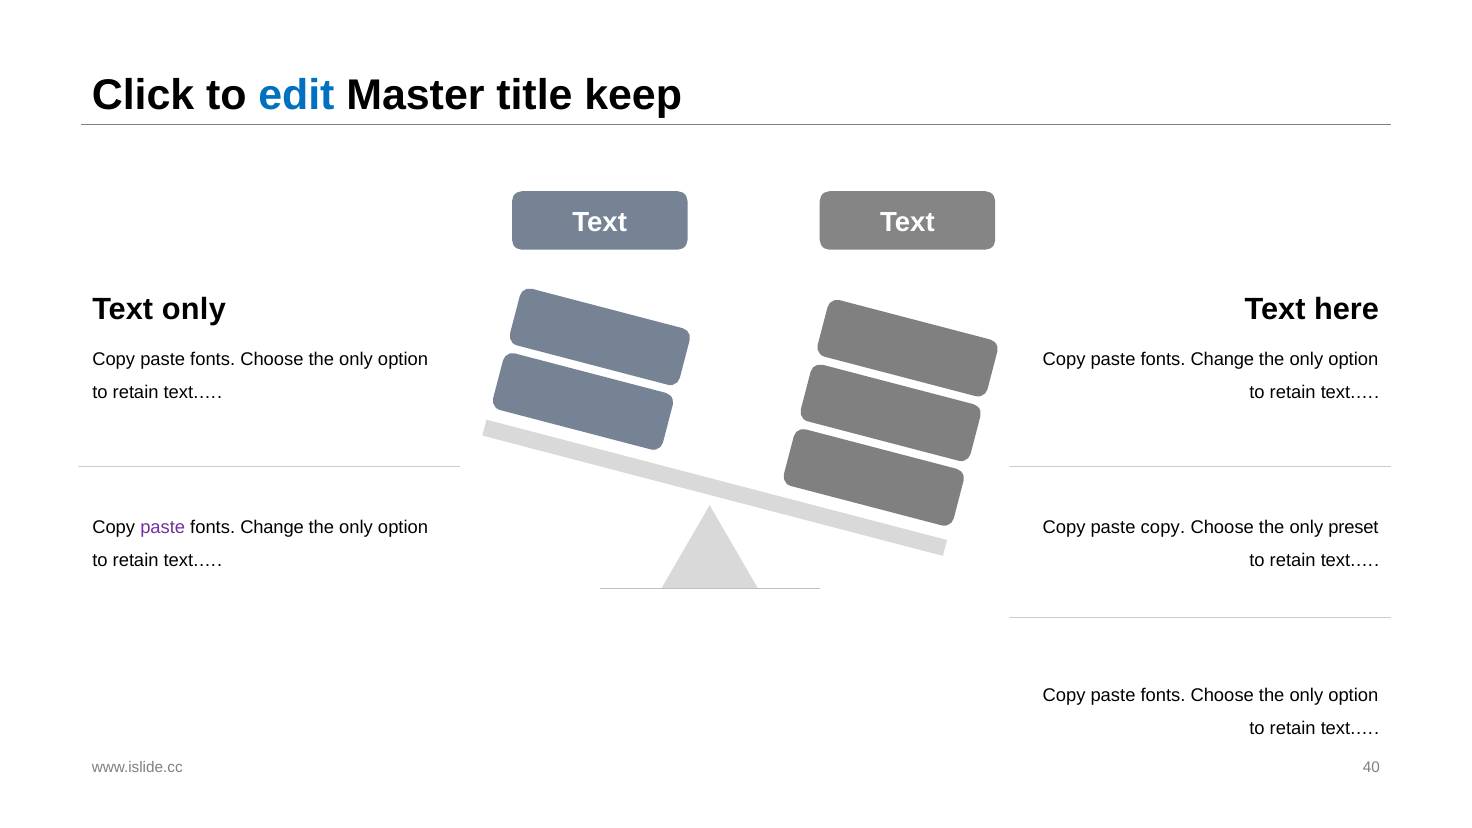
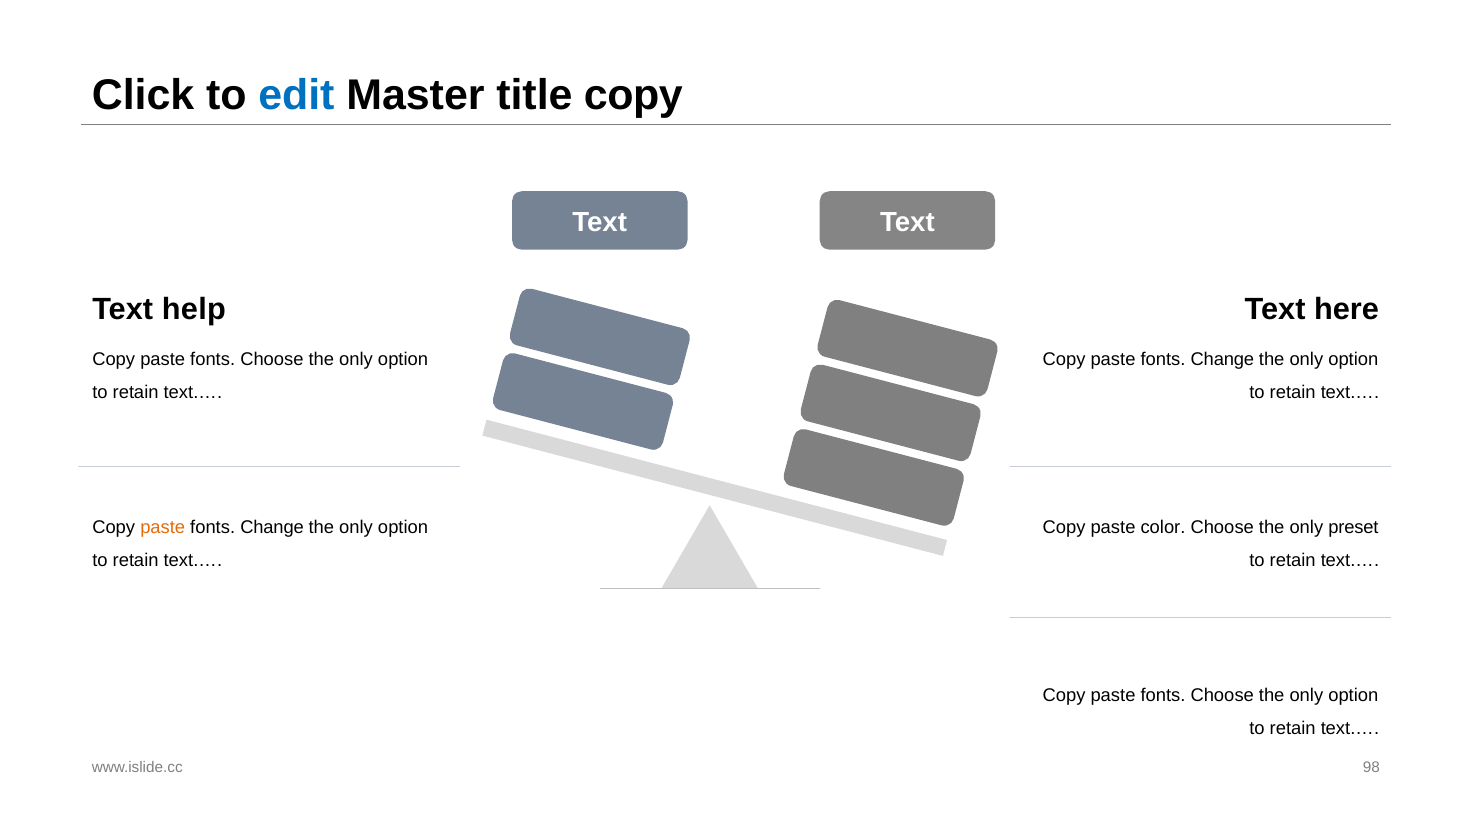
title keep: keep -> copy (633, 95)
Text only: only -> help (194, 309)
paste colour: purple -> orange (163, 527)
paste copy: copy -> color (1163, 527)
40: 40 -> 98 (1371, 767)
